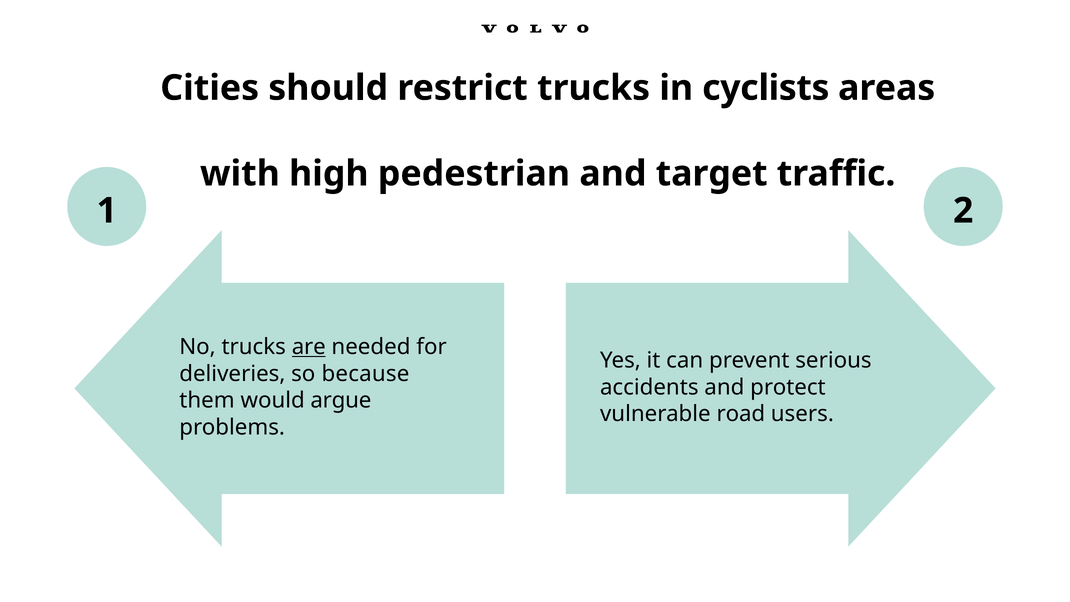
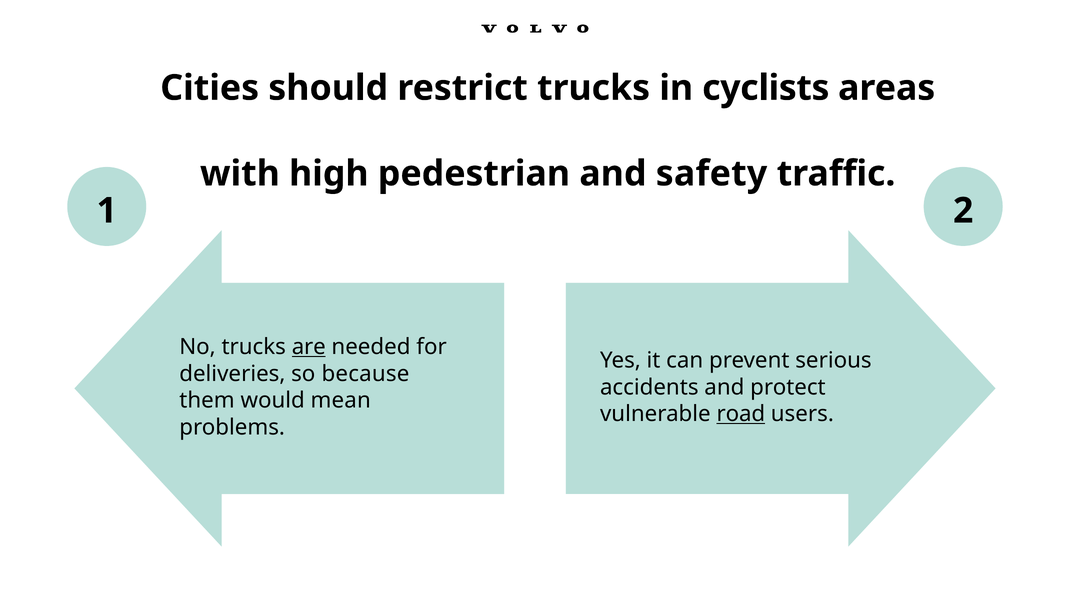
target: target -> safety (711, 174)
argue: argue -> mean (341, 400)
road underline: none -> present (741, 414)
